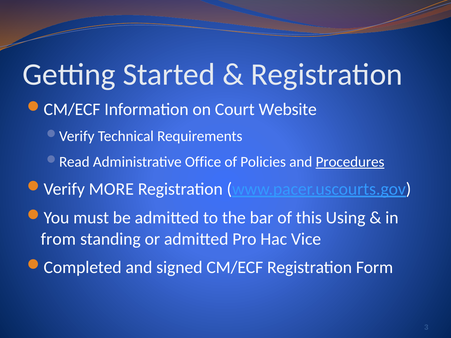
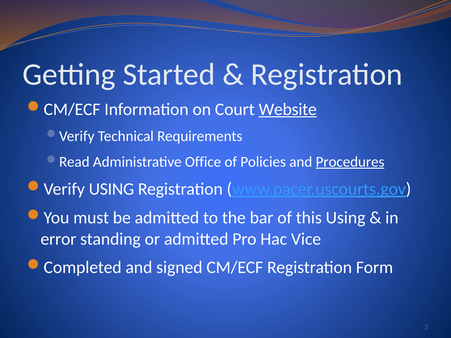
Website underline: none -> present (288, 109)
Verify MORE: MORE -> USING (111, 189)
from: from -> error (58, 239)
